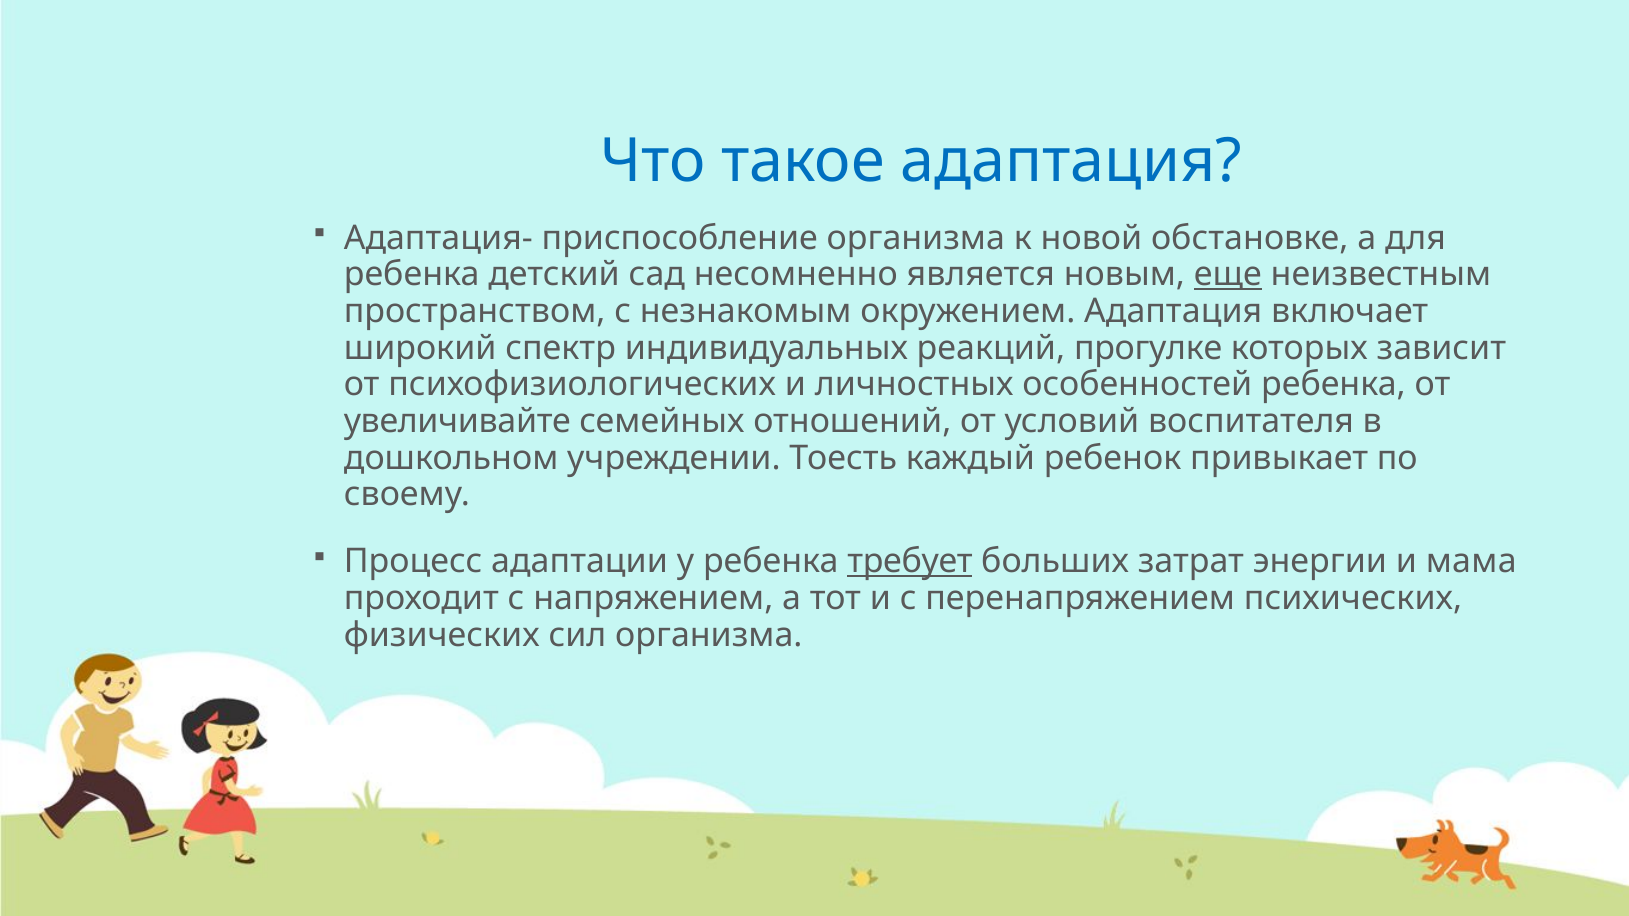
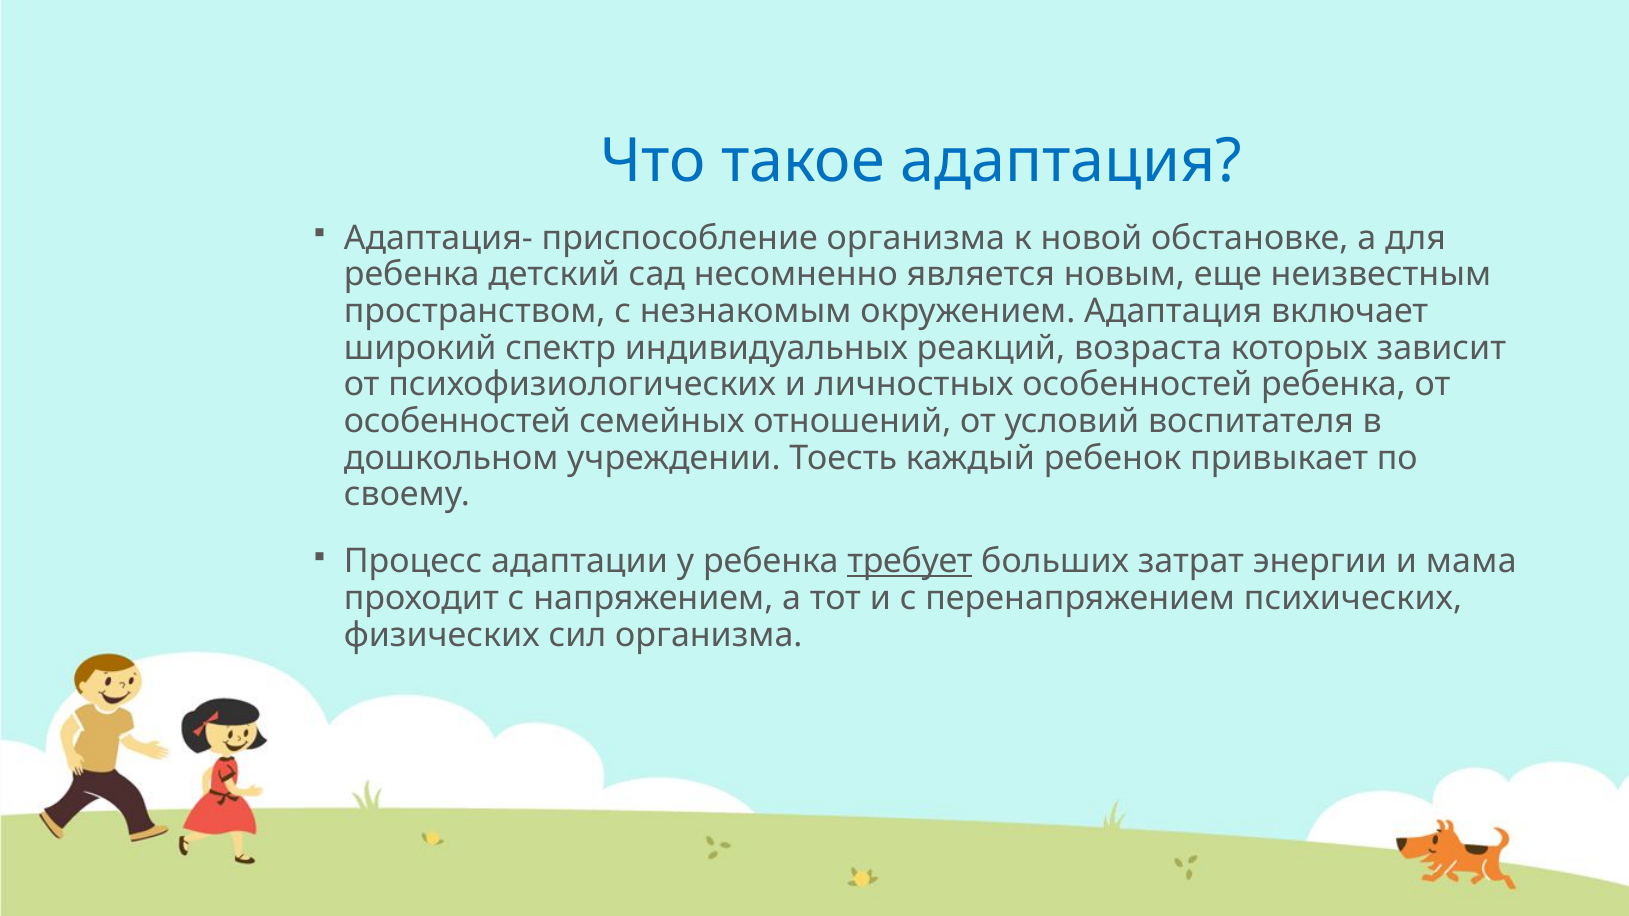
еще underline: present -> none (1228, 275)
прогулке: прогулке -> возраста (1148, 348)
увеличивайте: увеличивайте -> особенностей (457, 421)
